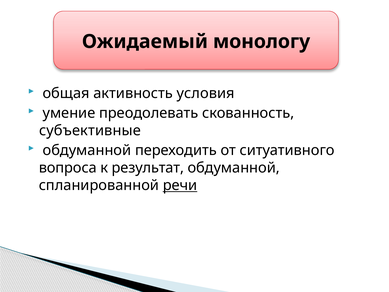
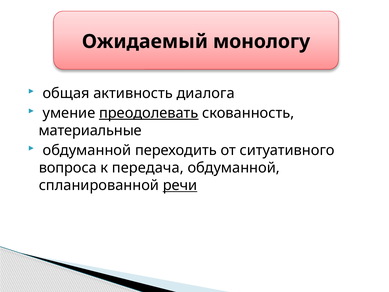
условия: условия -> диалога (206, 93)
преодолевать underline: none -> present (149, 113)
субъективные: субъективные -> материальные (90, 130)
результат: результат -> передача (148, 168)
